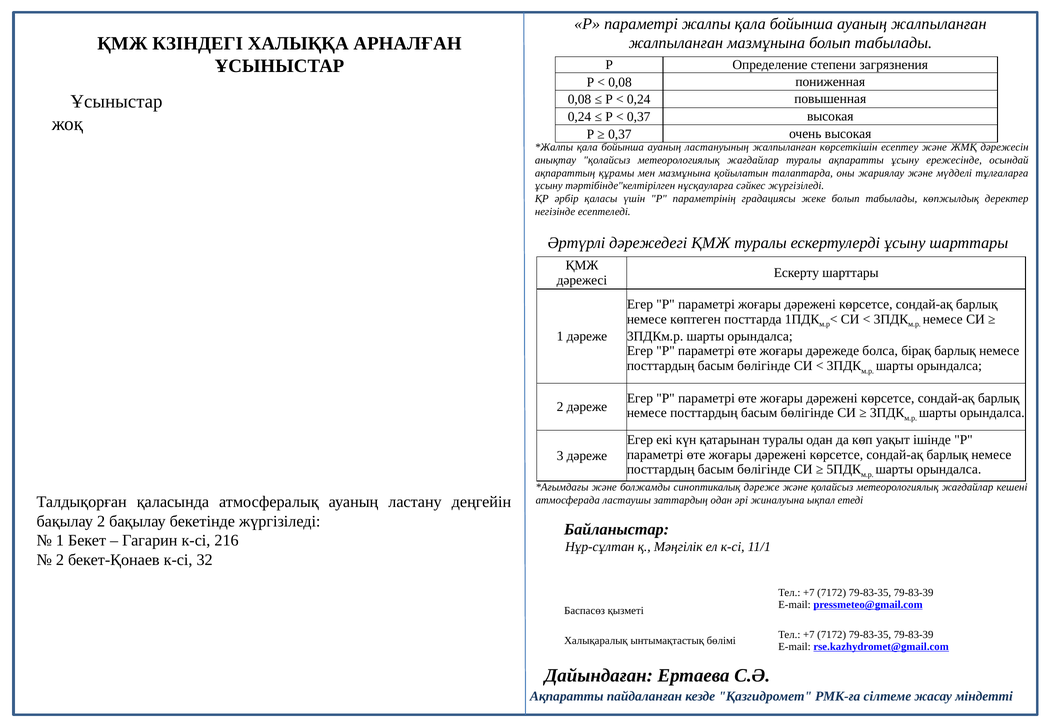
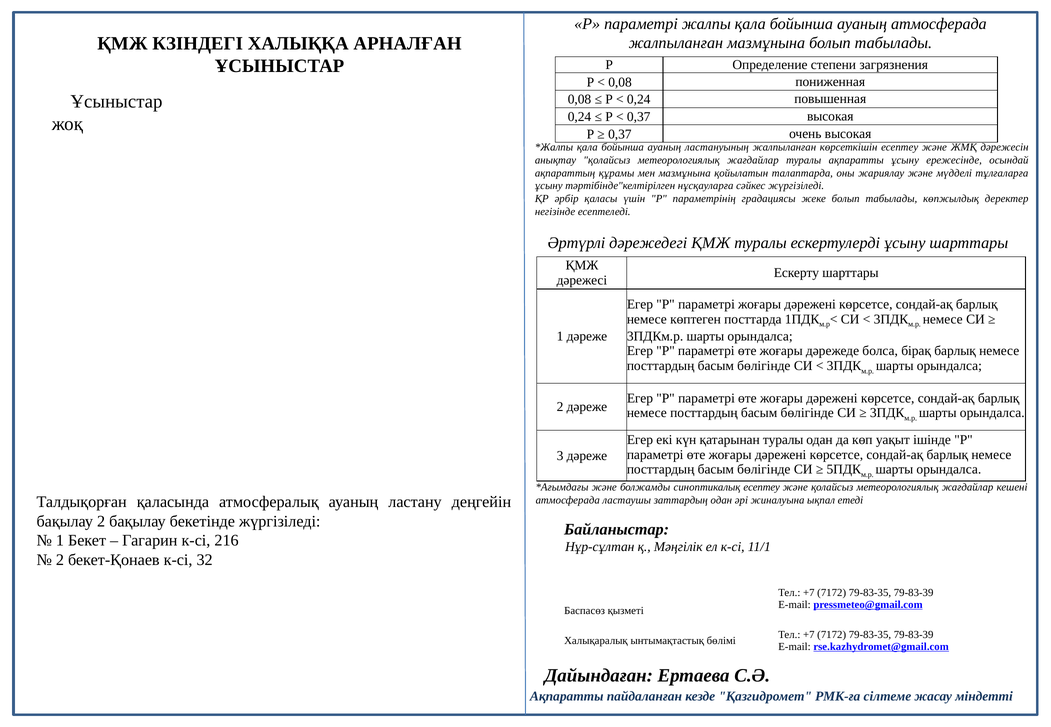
ауаның жалпыланған: жалпыланған -> атмосферада (939, 24)
синоптикалық дәреже: дәреже -> есептеу (762, 488)
